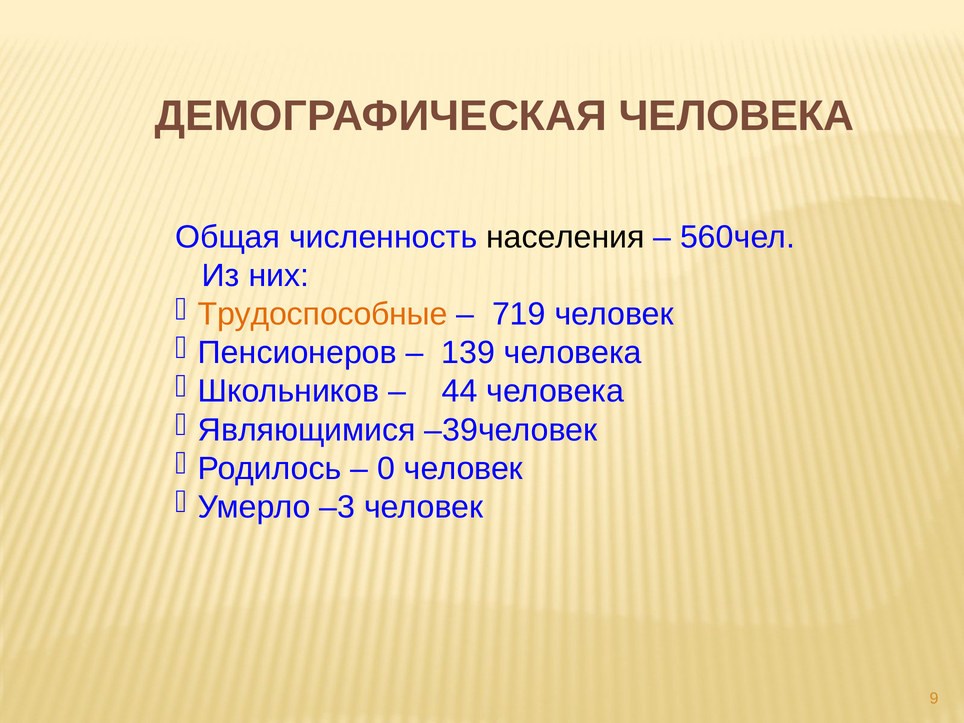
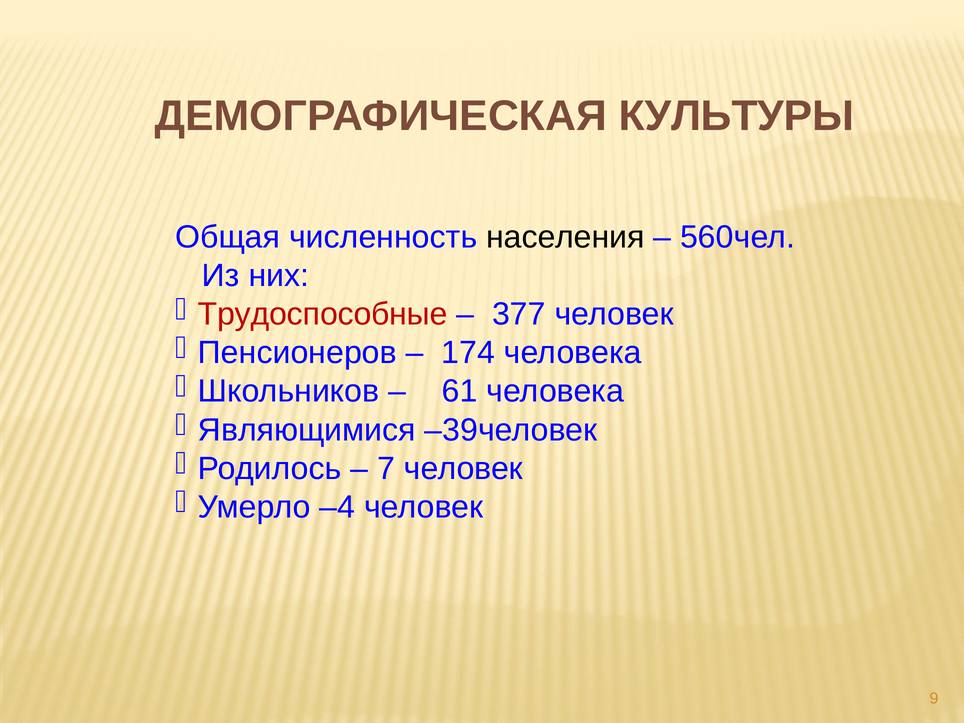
ДЕМОГРАФИЧЕСКАЯ ЧЕЛОВЕКА: ЧЕЛОВЕКА -> КУЛЬТУРЫ (736, 116)
Трудоспособные colour: orange -> red (323, 314)
719: 719 -> 377 (519, 314)
139: 139 -> 174 (468, 353)
44: 44 -> 61 (460, 391)
0: 0 -> 7 (386, 468)
–3: –3 -> –4 (337, 507)
